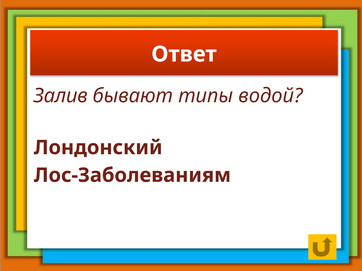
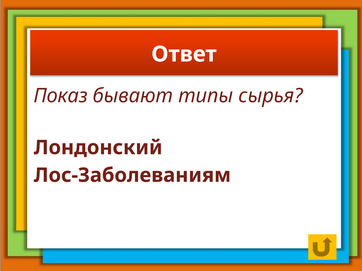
Залив: Залив -> Показ (61, 96)
водой: водой -> сырья (271, 96)
